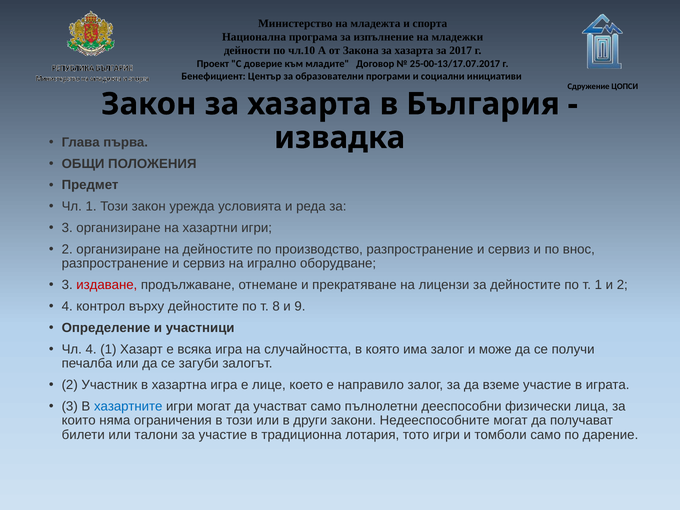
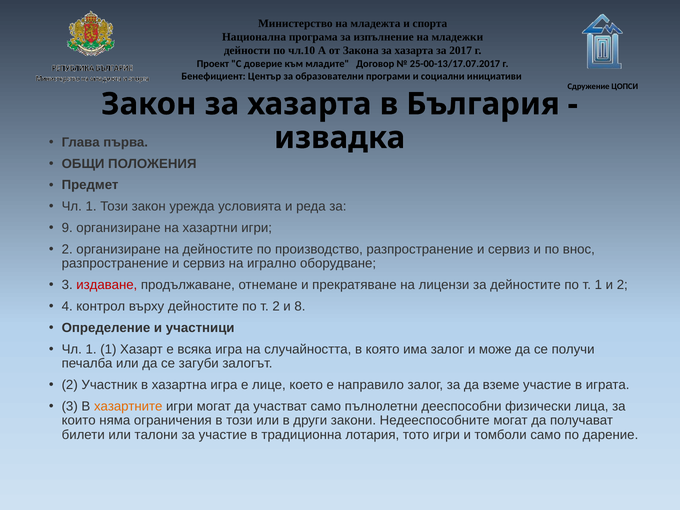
3: 3 -> 9 (67, 228)
т 8: 8 -> 2 (276, 306)
9: 9 -> 8 (300, 306)
4: 4 -> 1 (91, 349)
хазартните colour: blue -> orange (128, 406)
